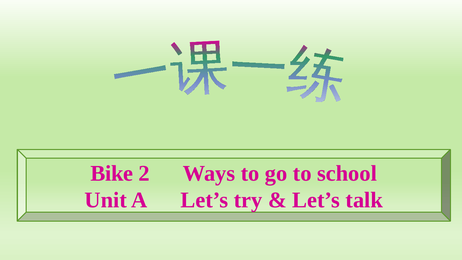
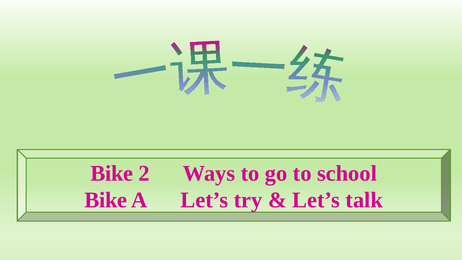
Unit: Unit -> Bike (106, 200)
